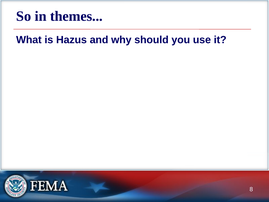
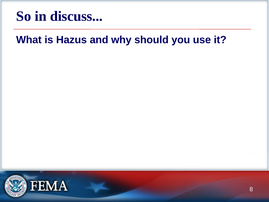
themes: themes -> discuss (76, 16)
